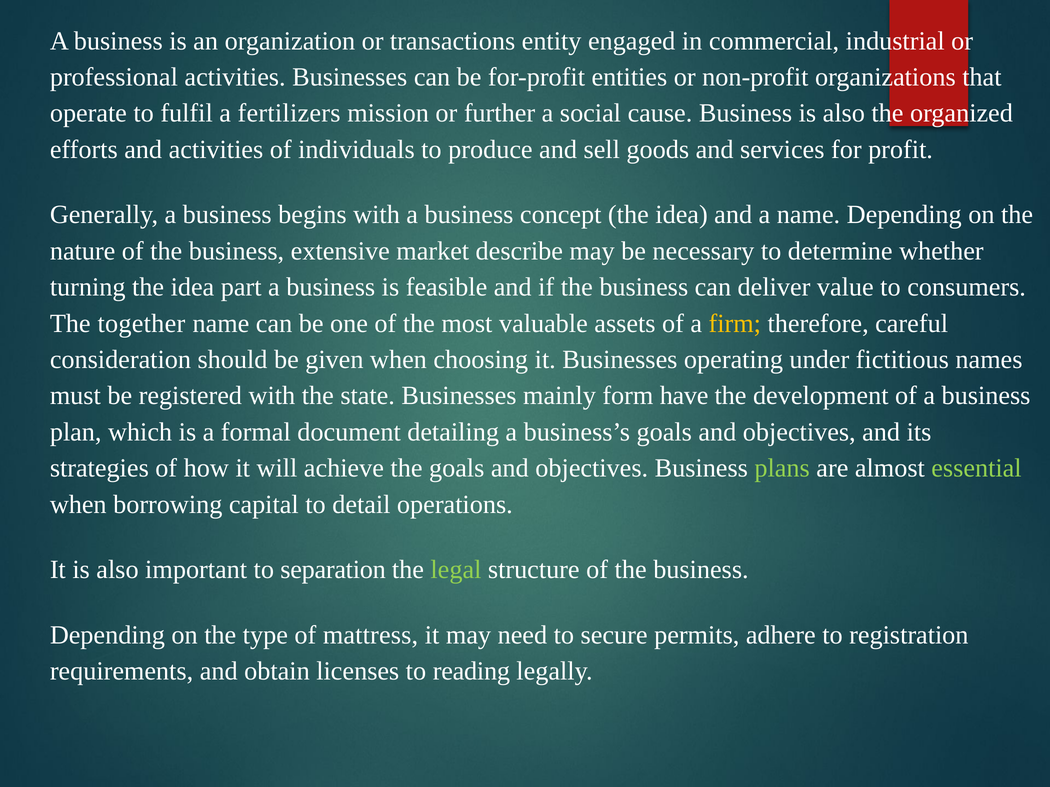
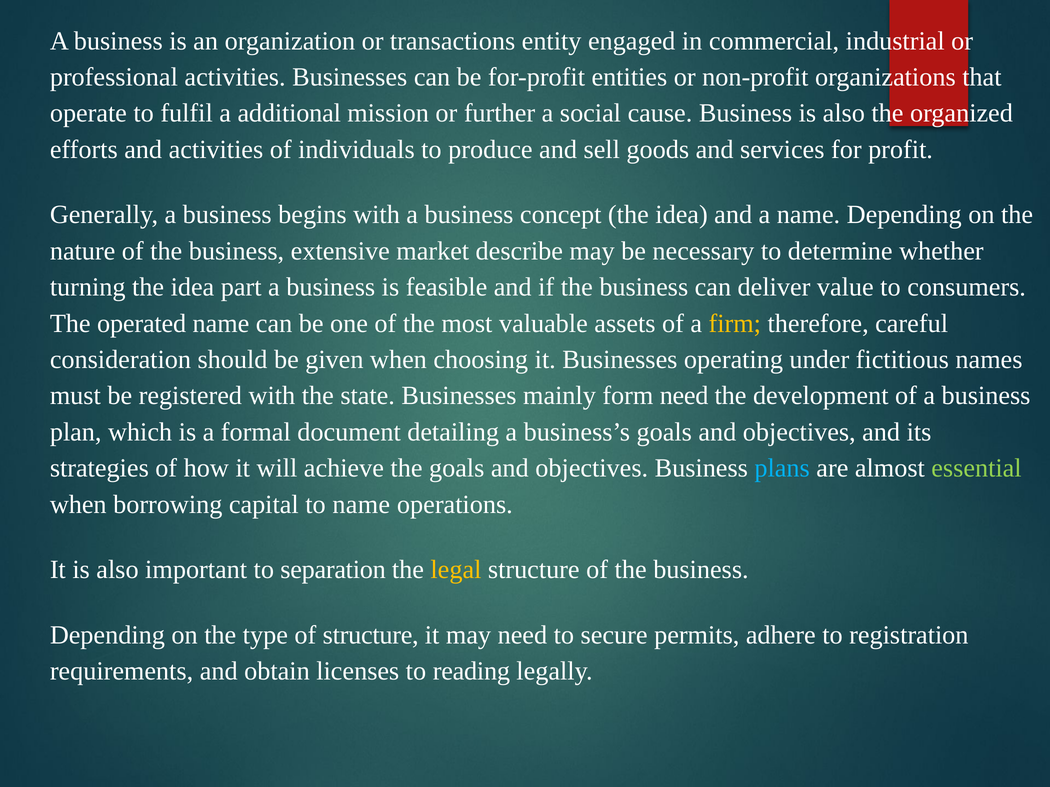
fertilizers: fertilizers -> additional (289, 113)
together: together -> operated (142, 324)
form have: have -> need (684, 396)
plans colour: light green -> light blue (782, 468)
to detail: detail -> name (361, 505)
legal colour: light green -> yellow (456, 570)
of mattress: mattress -> structure (371, 635)
